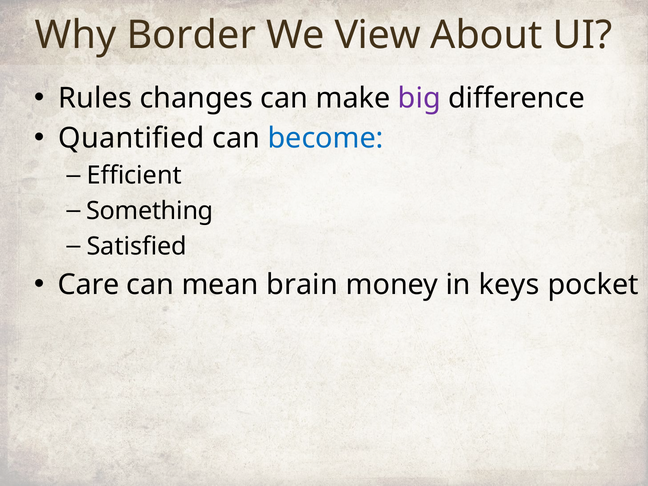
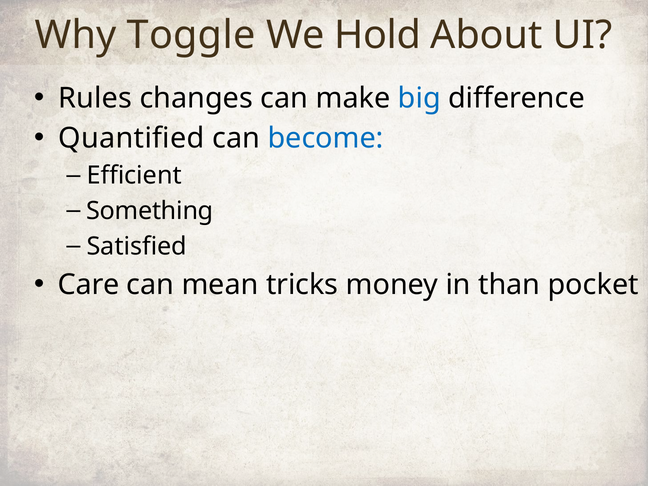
Border: Border -> Toggle (191, 35)
View: View -> Hold (378, 35)
big colour: purple -> blue (419, 98)
brain: brain -> tricks (302, 285)
keys: keys -> than (509, 285)
